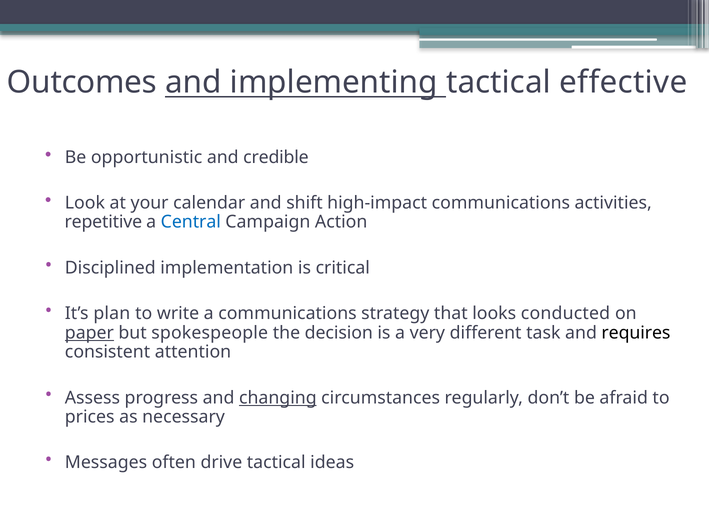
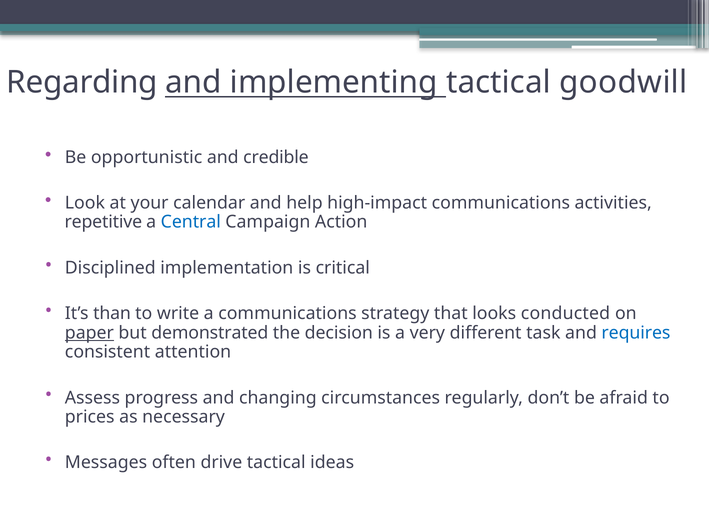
Outcomes: Outcomes -> Regarding (82, 82)
effective: effective -> goodwill (623, 82)
shift: shift -> help (304, 203)
plan: plan -> than (112, 313)
spokespeople: spokespeople -> demonstrated (210, 333)
requires colour: black -> blue (636, 333)
changing underline: present -> none (278, 397)
